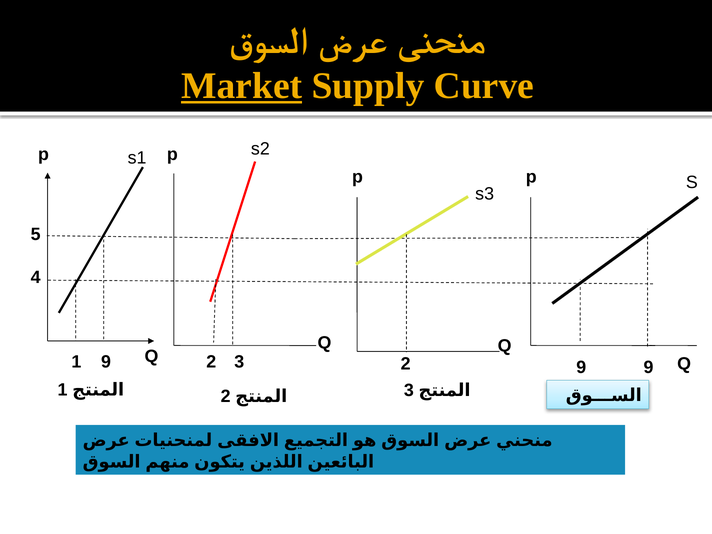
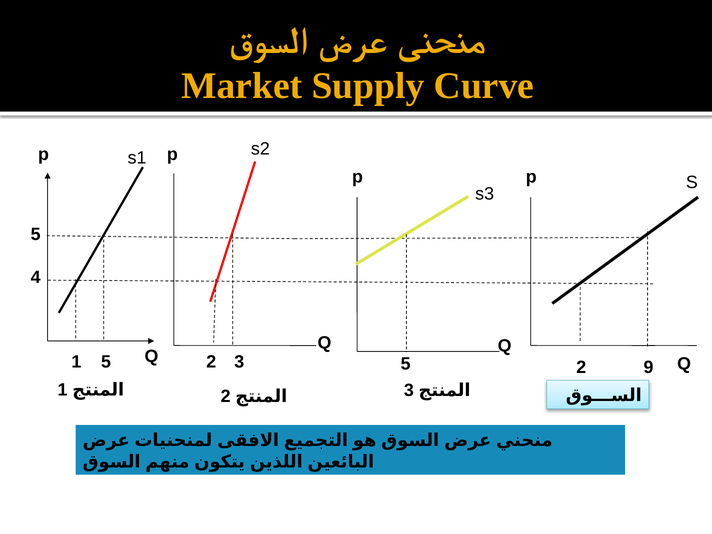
Market underline: present -> none (242, 86)
1 9: 9 -> 5 (106, 362)
3 2: 2 -> 5 (406, 364)
9: 9 -> 2 (581, 368)
